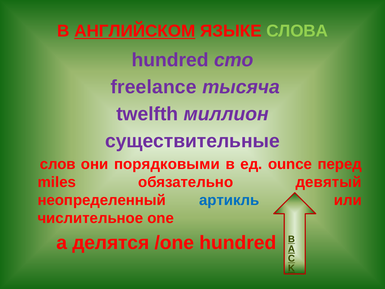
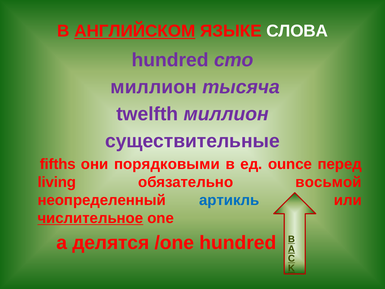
СЛОВА colour: light green -> white (297, 31)
freelance: freelance -> миллион (154, 87)
слов: слов -> fifths (58, 164)
miles: miles -> living (57, 182)
девятый: девятый -> восьмой (329, 182)
числительное underline: none -> present (90, 218)
